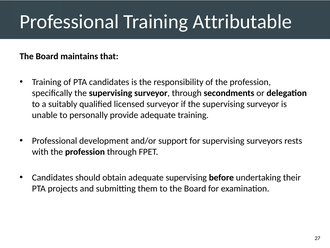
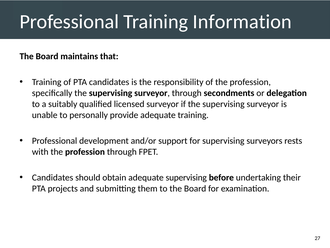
Attributable: Attributable -> Information (242, 22)
